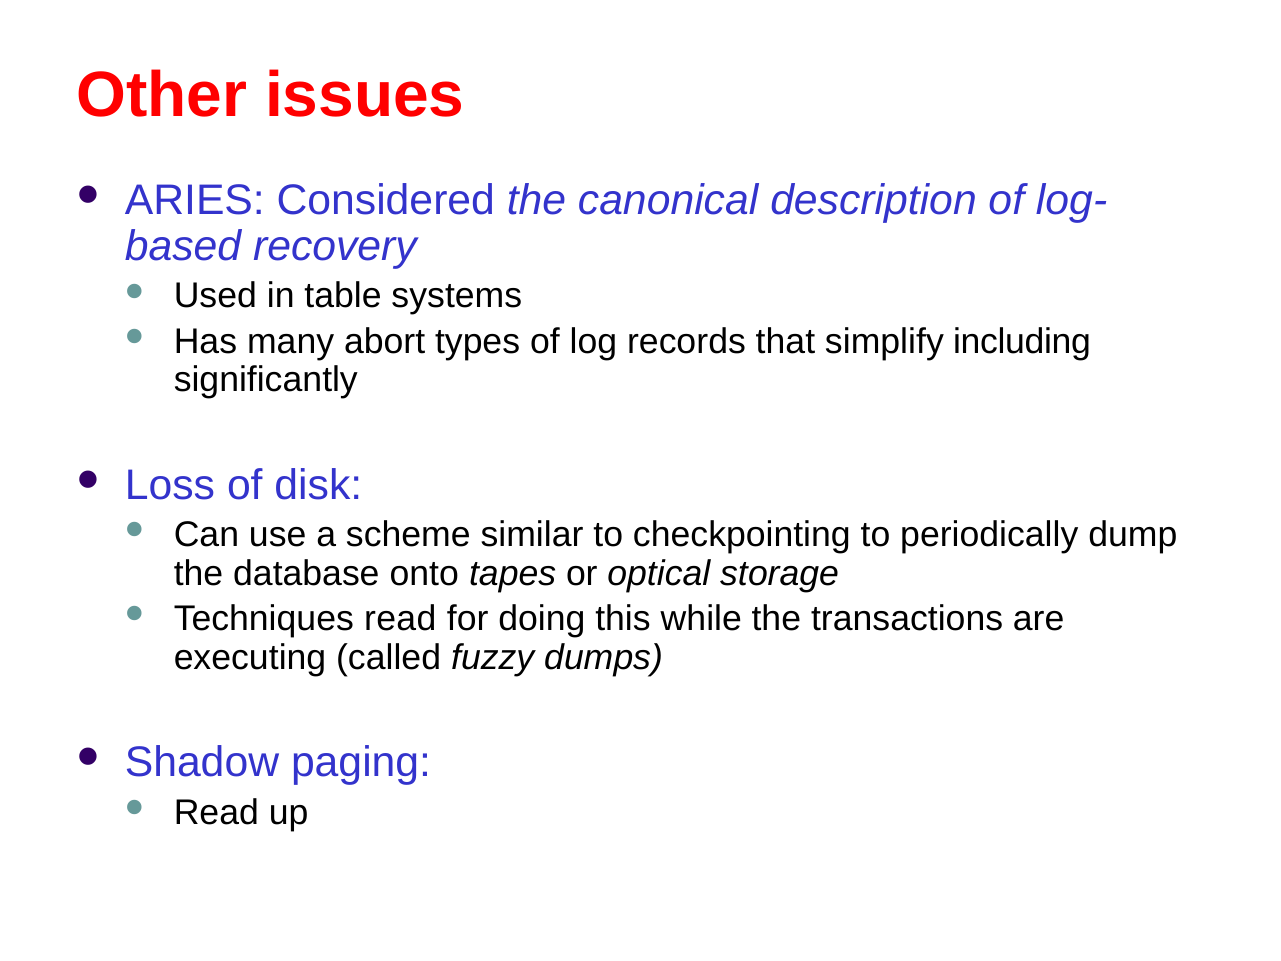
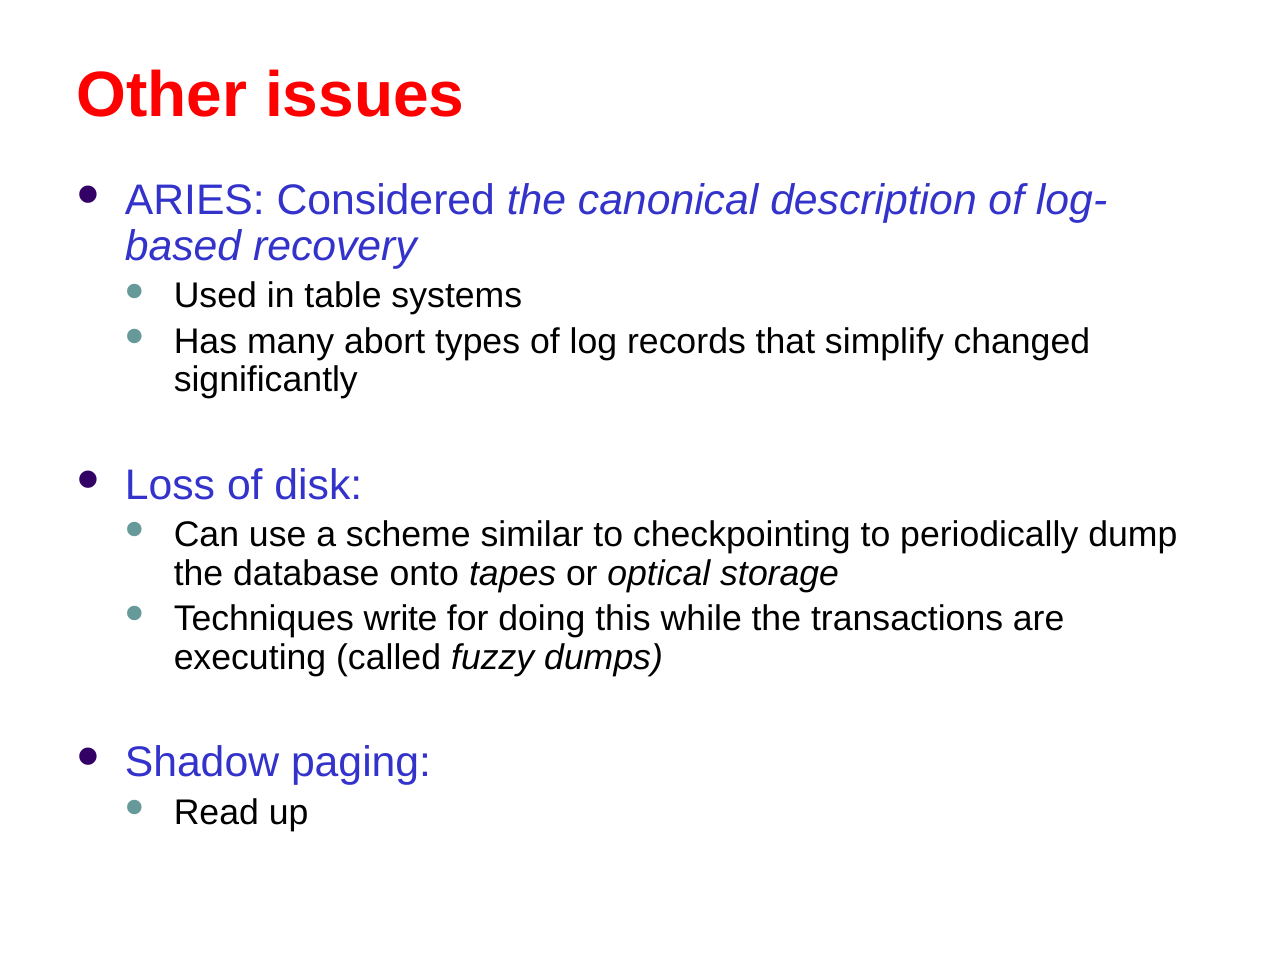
including: including -> changed (1022, 342)
Techniques read: read -> write (401, 619)
